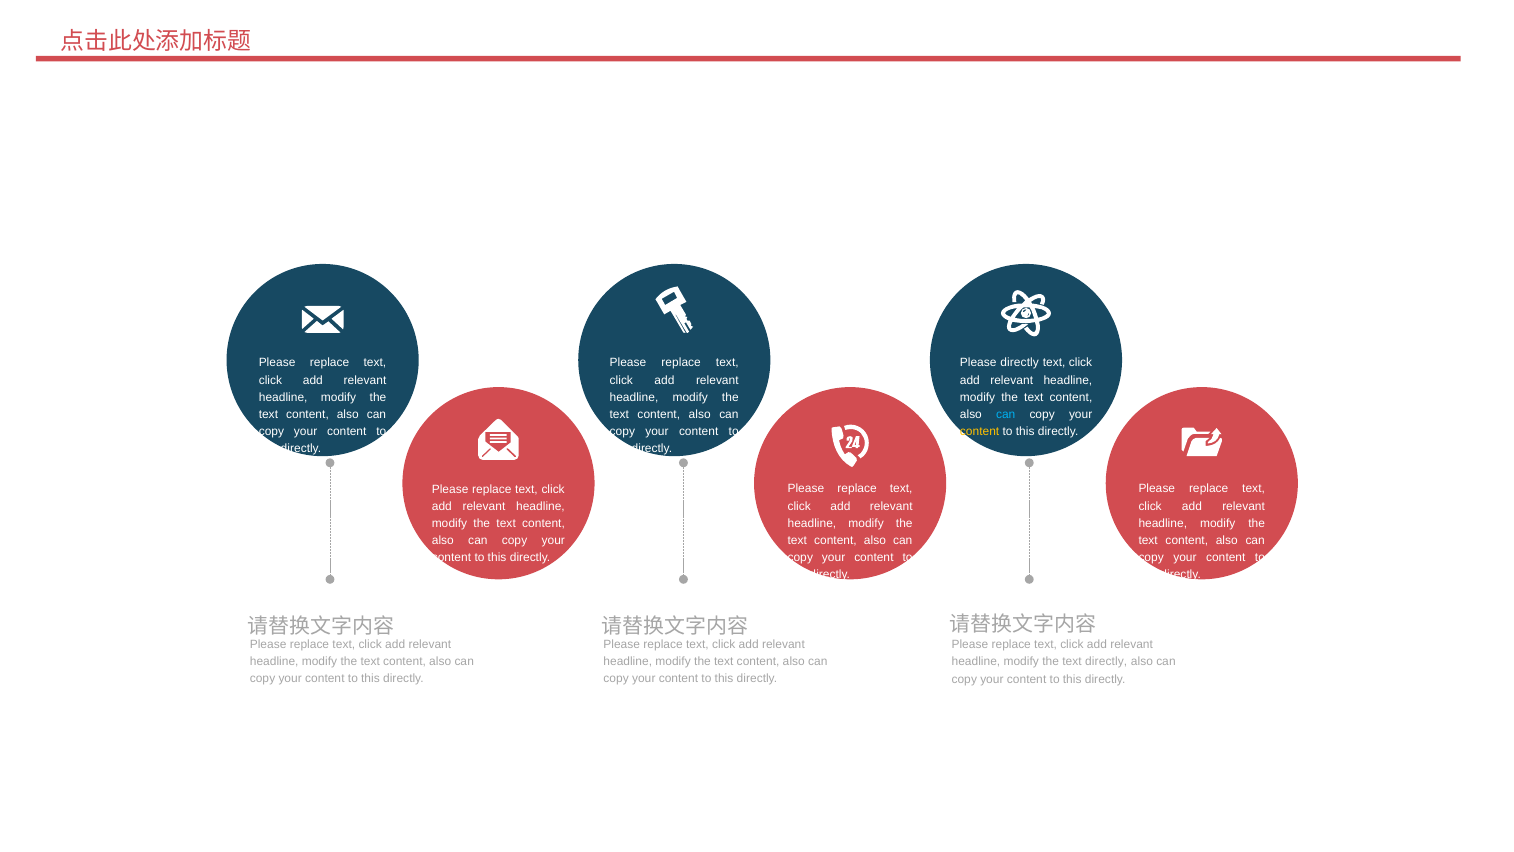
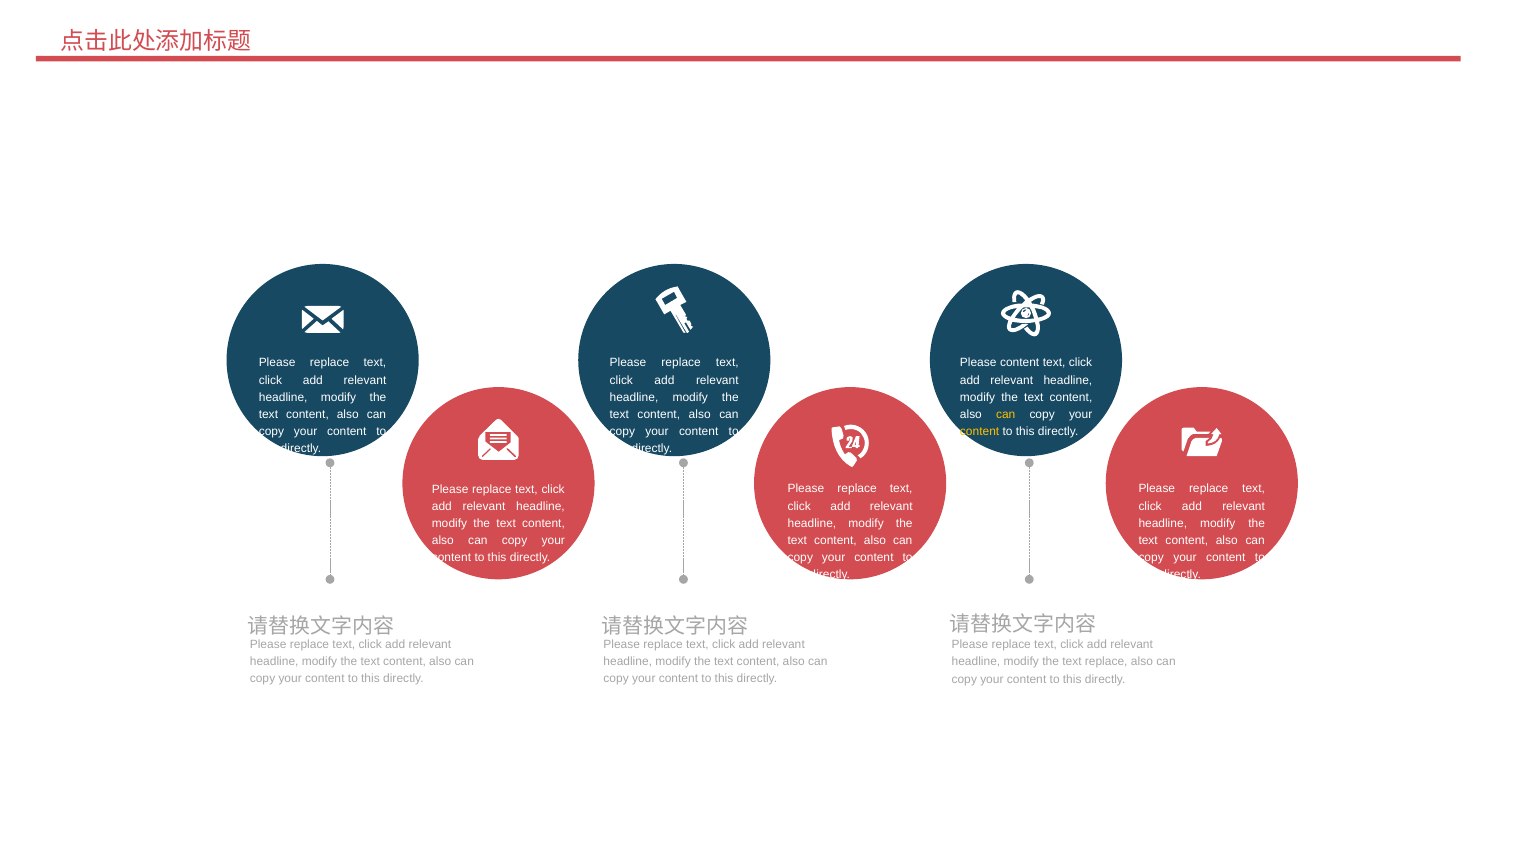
Please directly: directly -> content (1020, 363)
can colour: light blue -> yellow (1006, 414)
text directly: directly -> replace (1106, 662)
